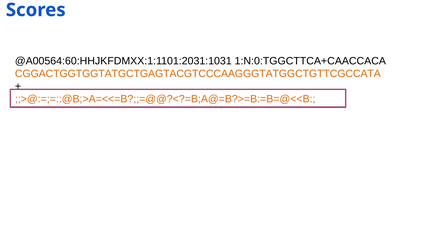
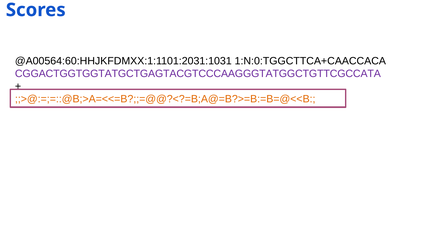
CGGACTGGTGGTATGCTGAGTACGTCCCAAGGGTATGGCTGTTCGCCATA colour: orange -> purple (198, 73)
